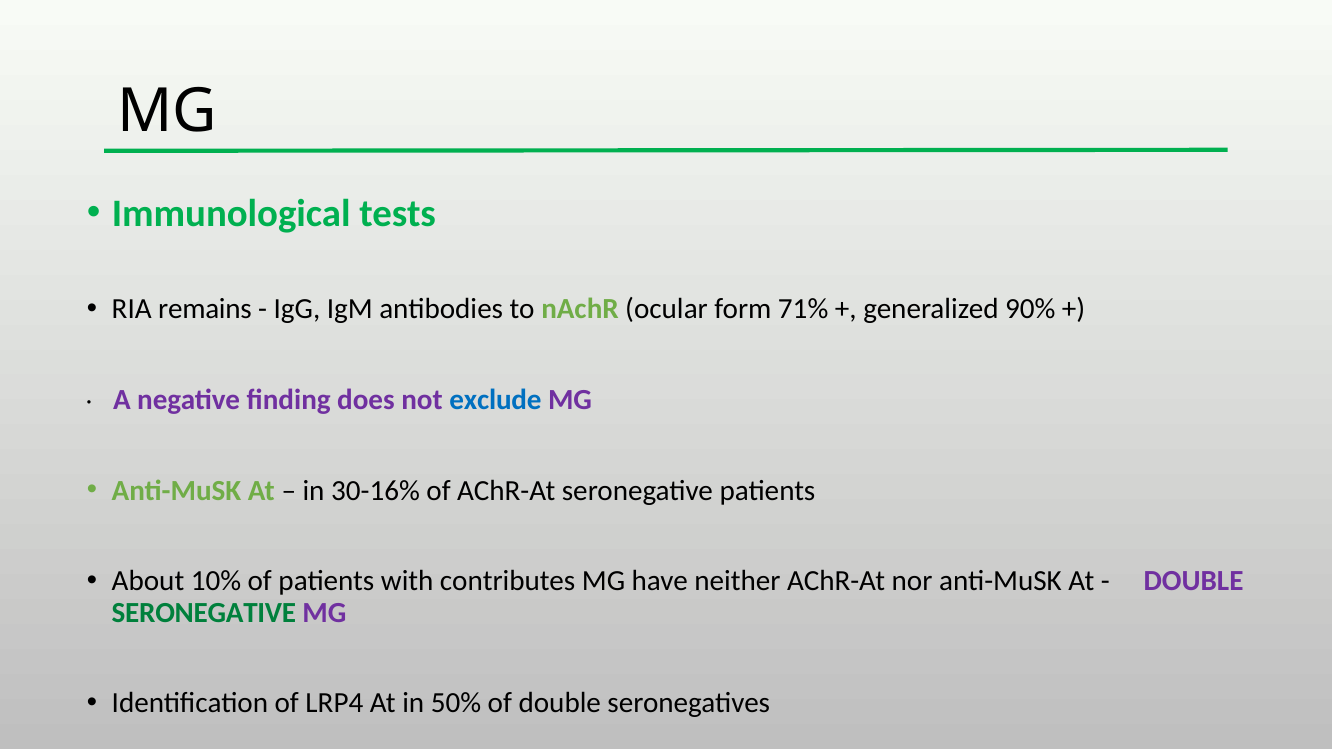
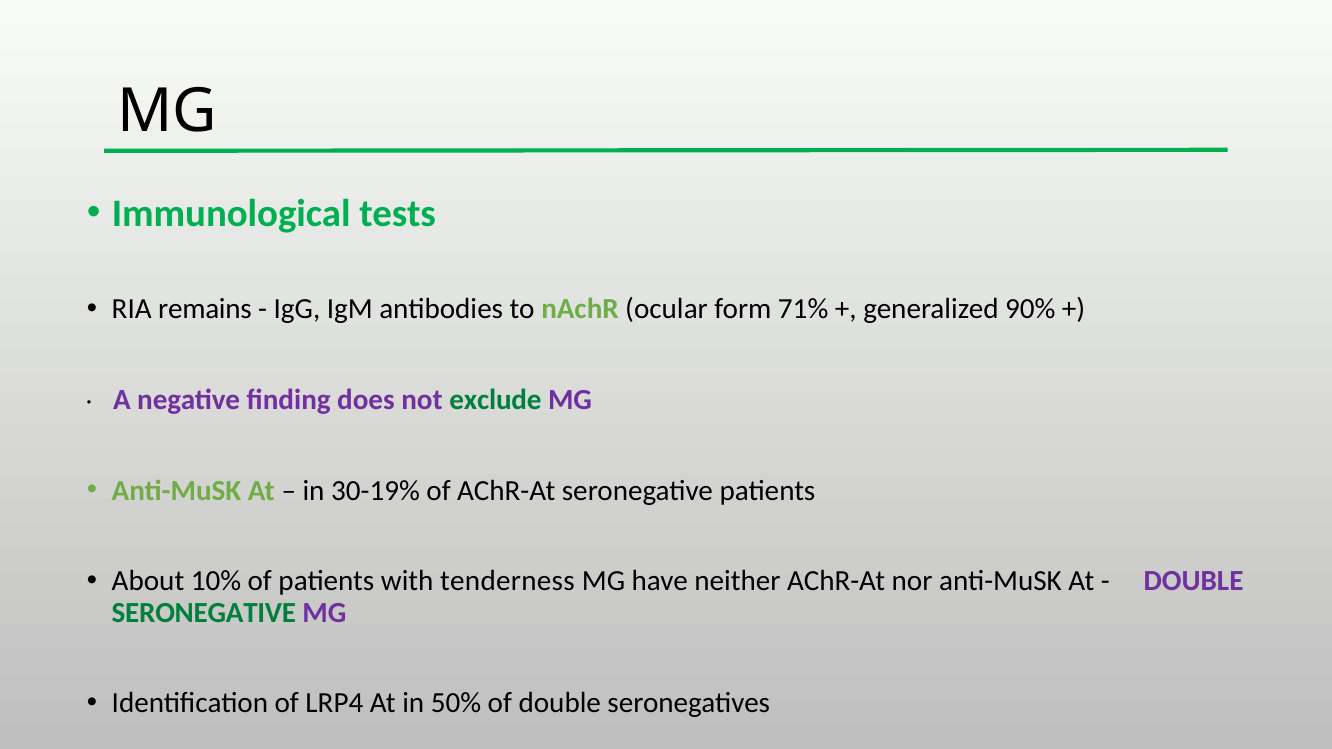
exclude colour: blue -> green (495, 400)
30-16%: 30-16% -> 30-19% (376, 491)
contributes: contributes -> tenderness (508, 581)
